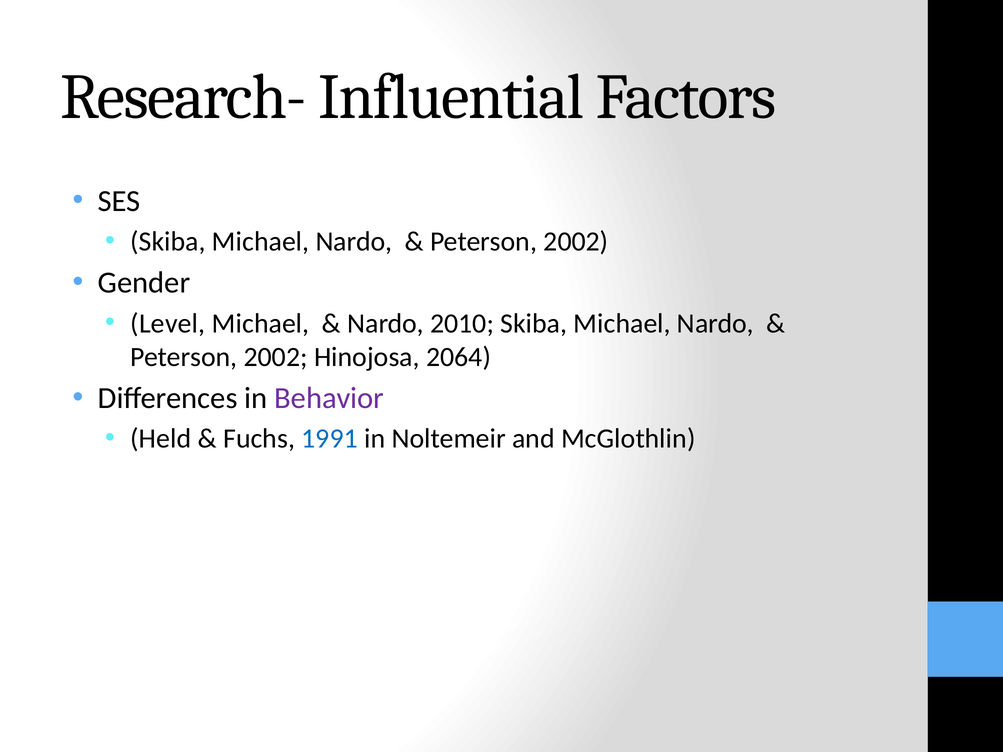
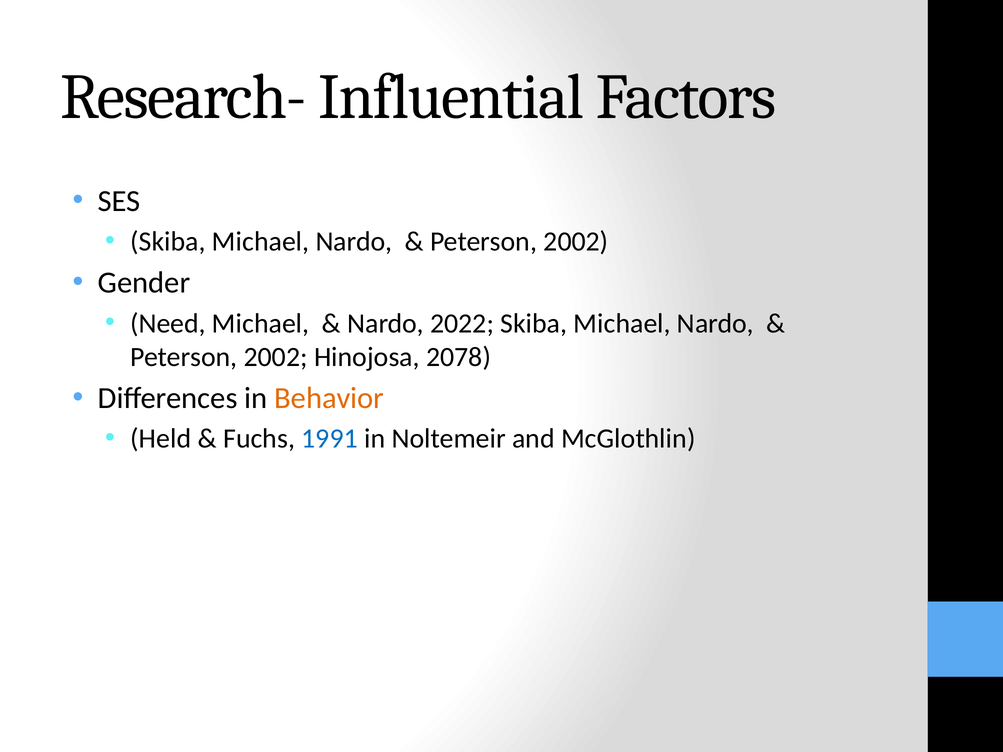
Level: Level -> Need (168, 323)
2010: 2010 -> 2022 (462, 323)
2064: 2064 -> 2078 (459, 357)
Behavior colour: purple -> orange (329, 398)
